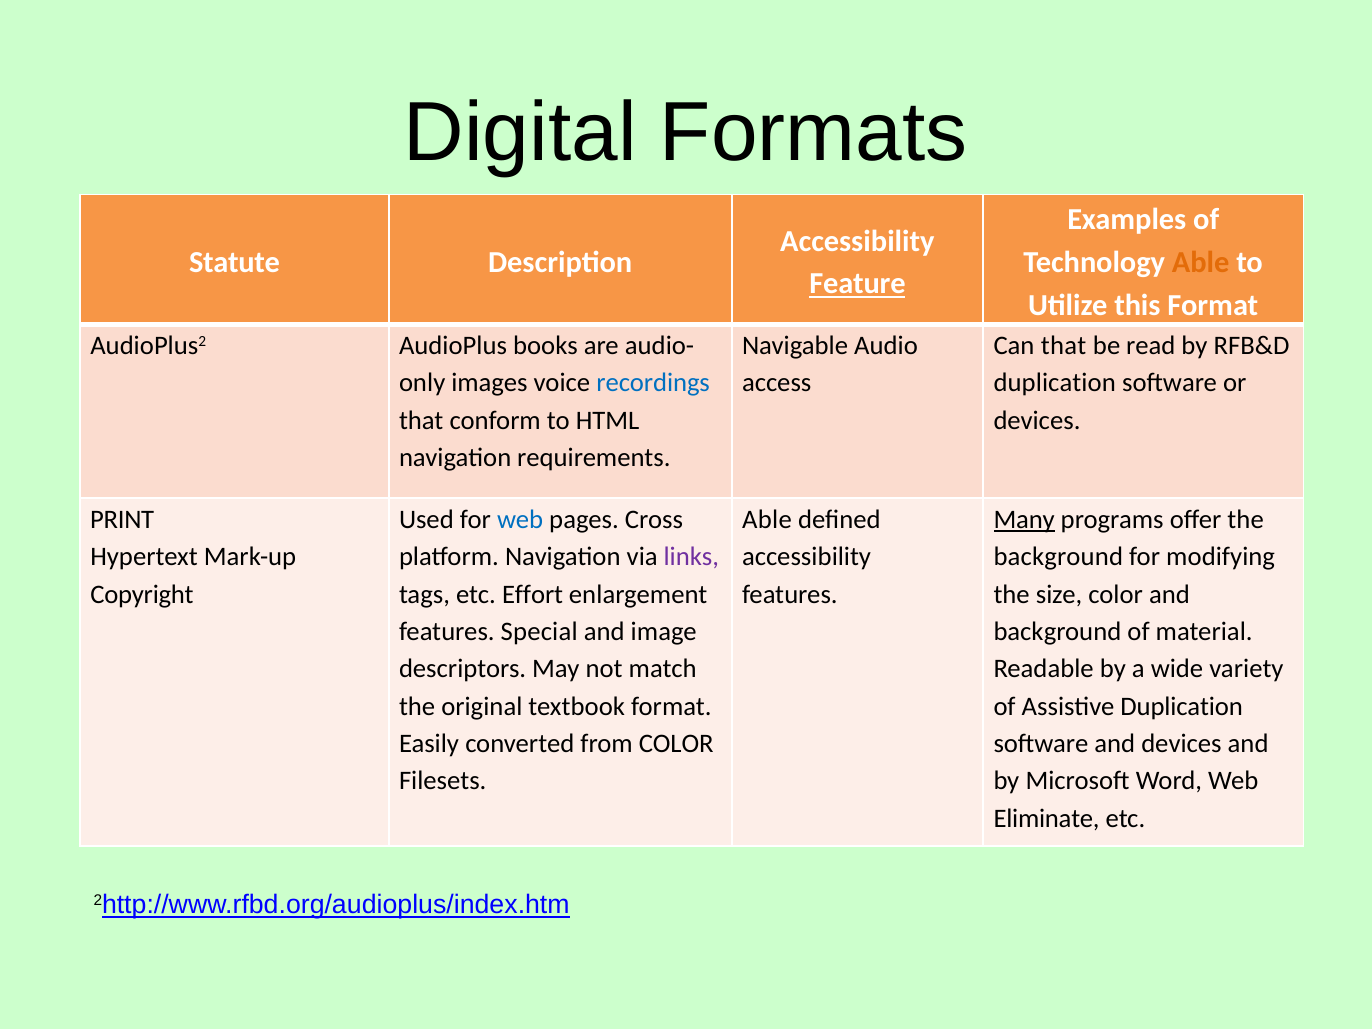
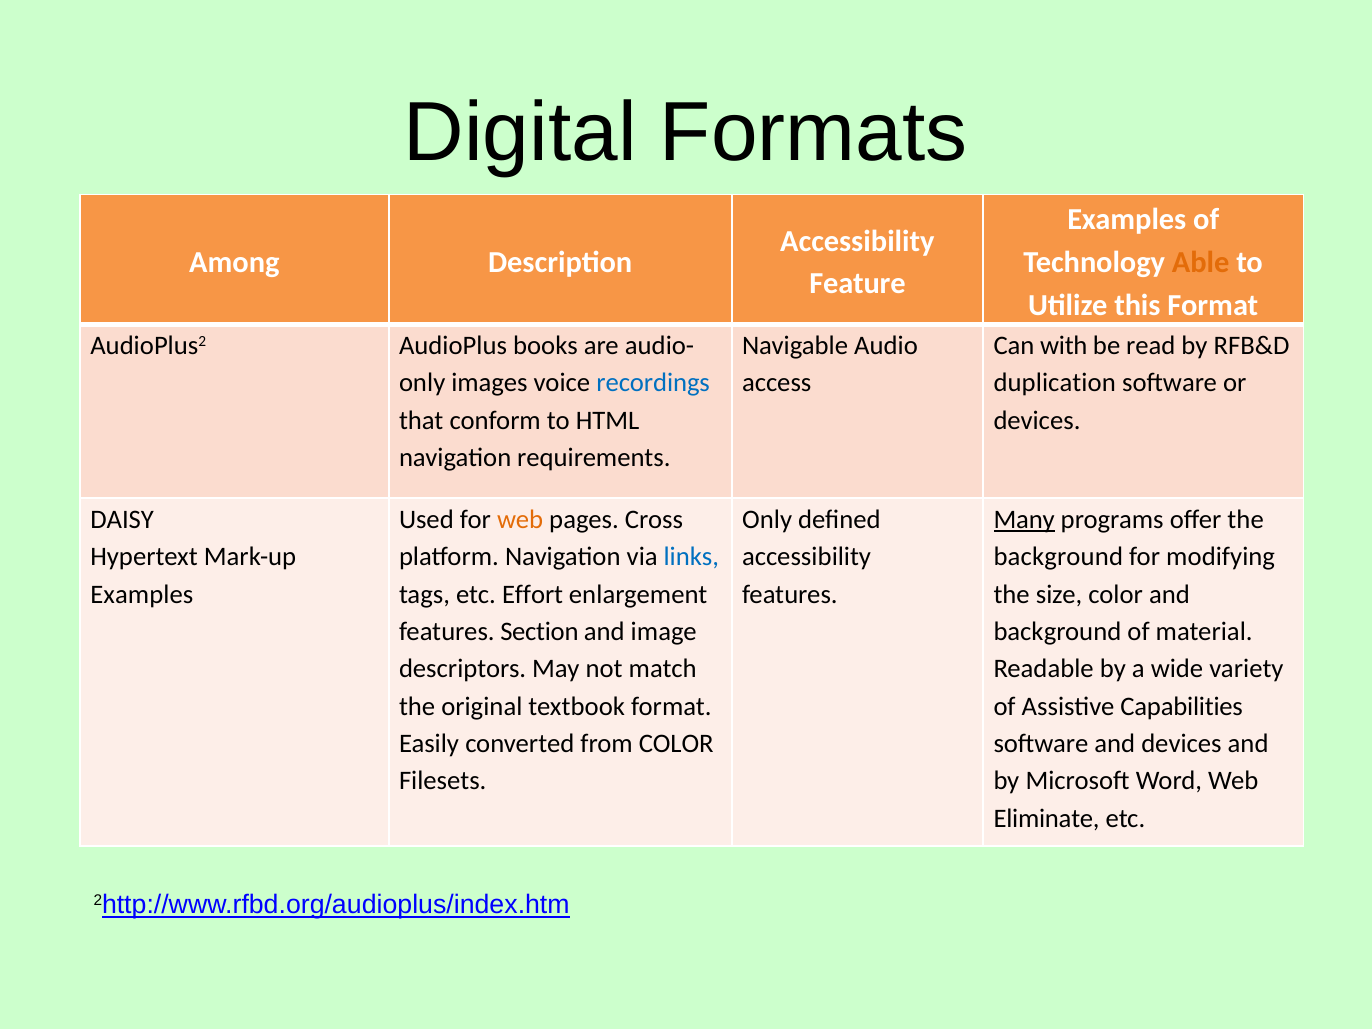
Statute: Statute -> Among (234, 262)
Feature underline: present -> none (858, 284)
Can that: that -> with (1064, 346)
PRINT: PRINT -> DAISY (122, 520)
web colour: blue -> orange (520, 520)
Able: Able -> Only (767, 520)
links colour: purple -> blue (691, 557)
Copyright: Copyright -> Examples (142, 594)
Special: Special -> Section (539, 632)
Assistive Duplication: Duplication -> Capabilities (1182, 706)
